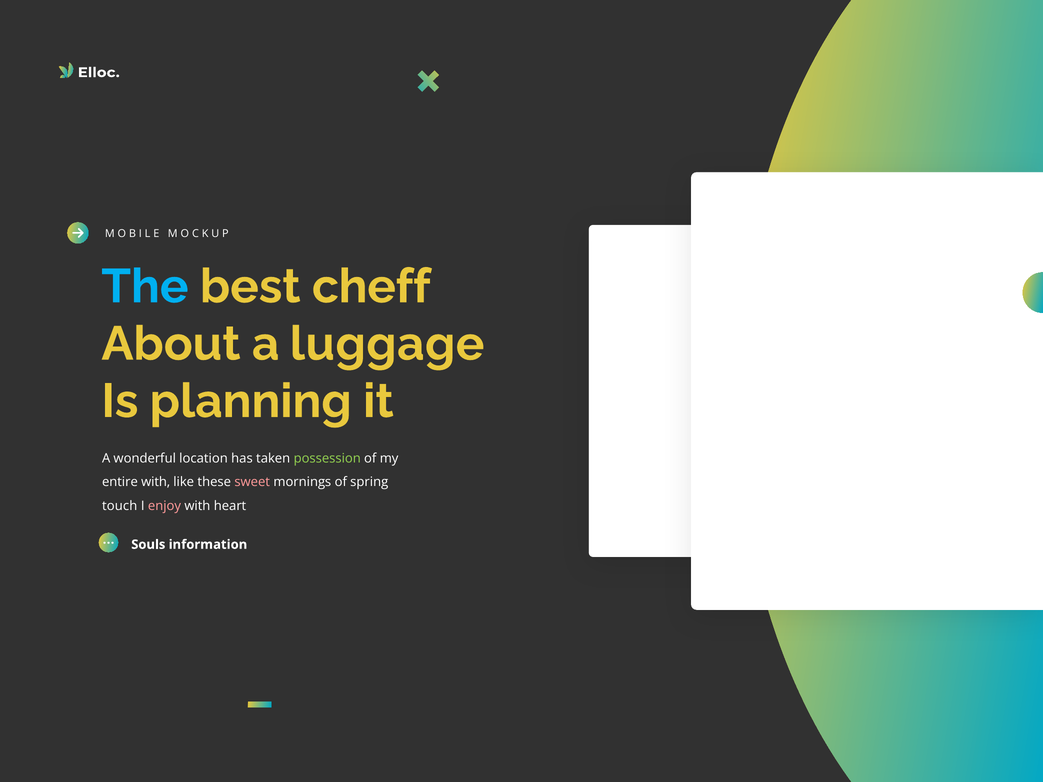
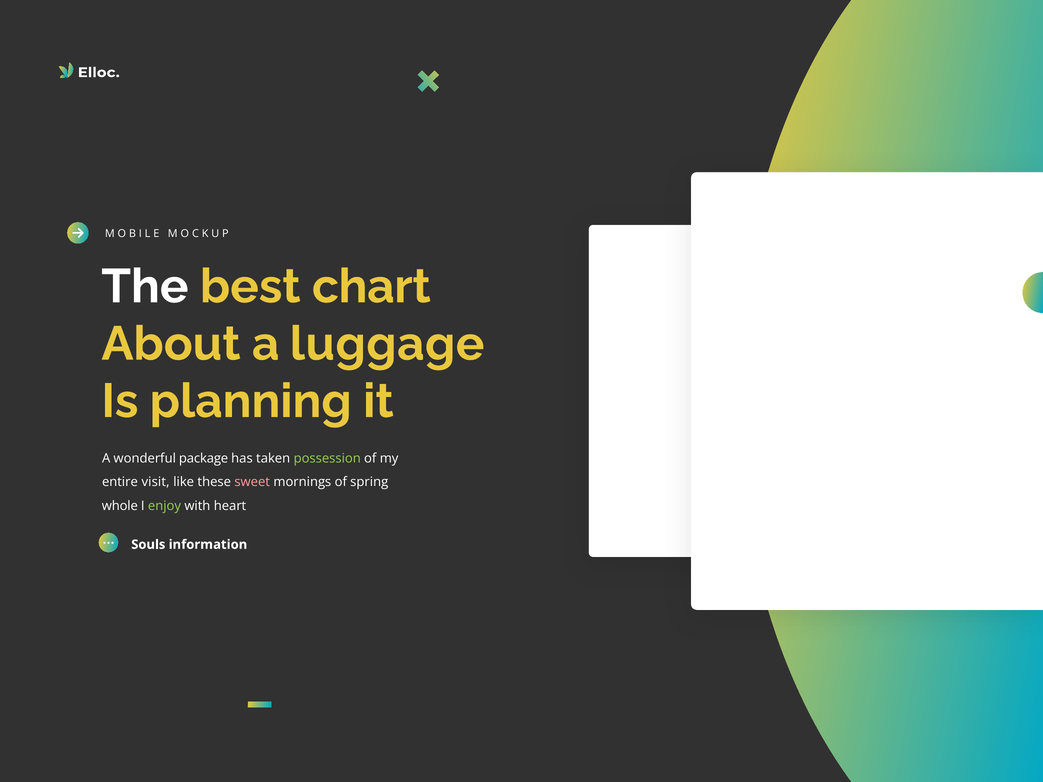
The colour: light blue -> white (145, 287)
cheff: cheff -> chart (371, 287)
location: location -> package (204, 459)
entire with: with -> visit (156, 482)
touch: touch -> whole (120, 506)
enjoy colour: pink -> light green (164, 506)
